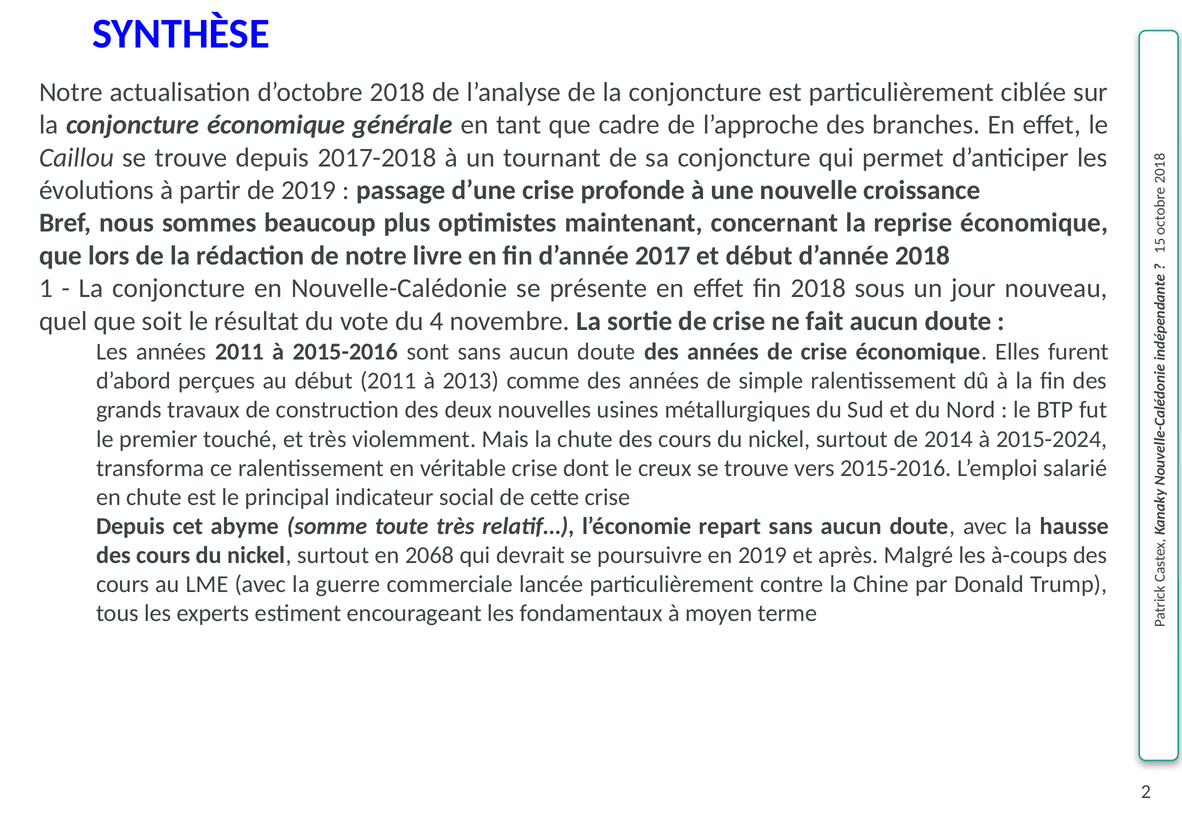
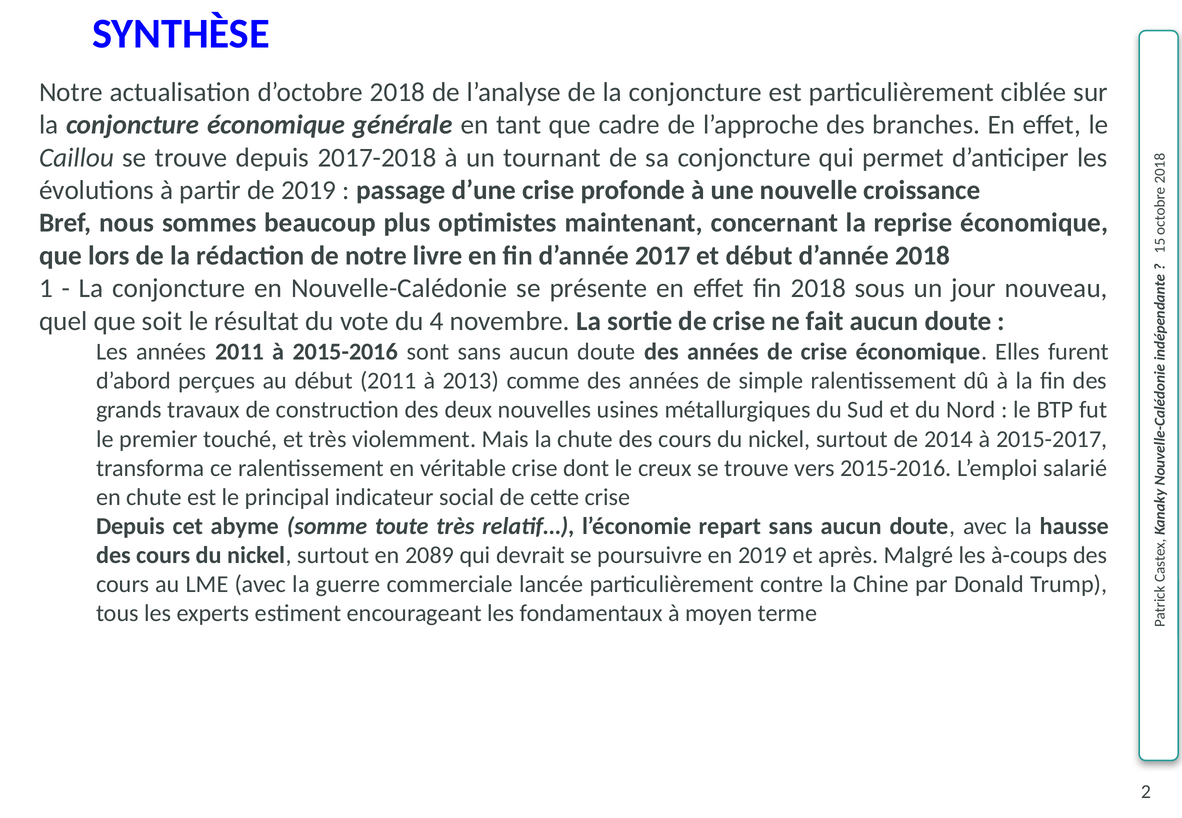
2015-2024: 2015-2024 -> 2015-2017 (1052, 439)
2068: 2068 -> 2089 (430, 555)
